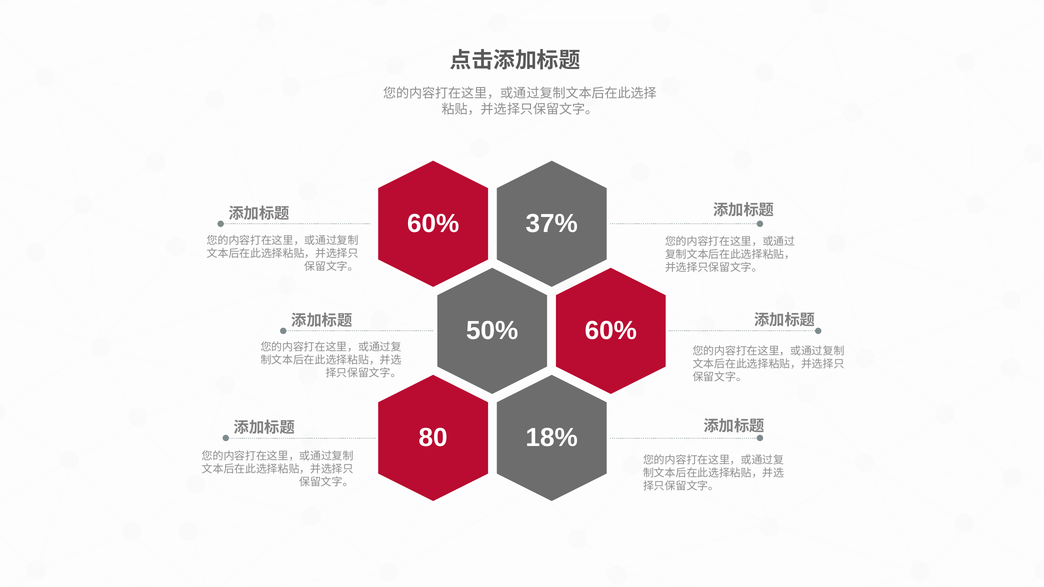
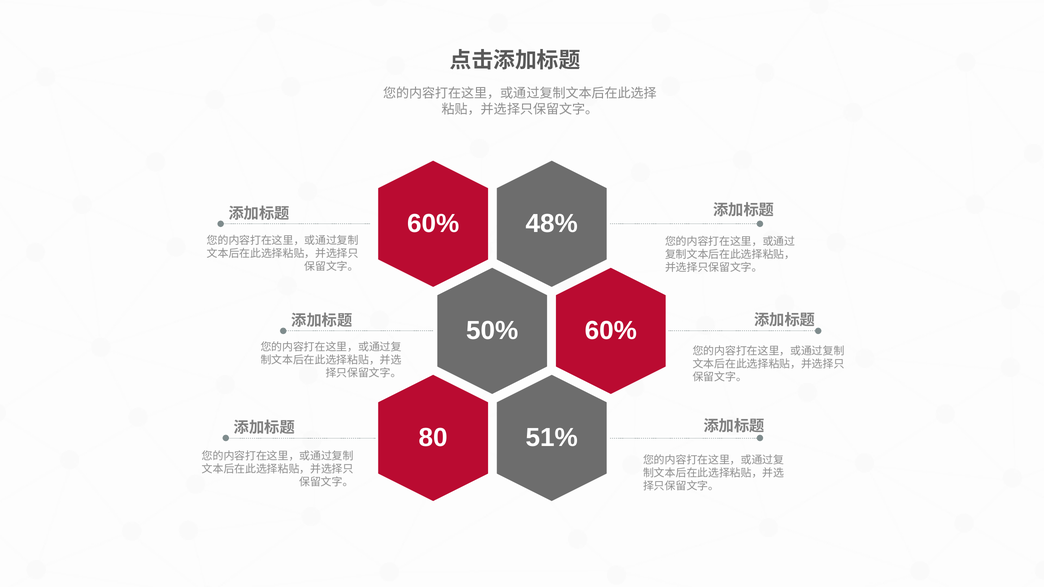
37%: 37% -> 48% (552, 224)
18%: 18% -> 51% (552, 438)
